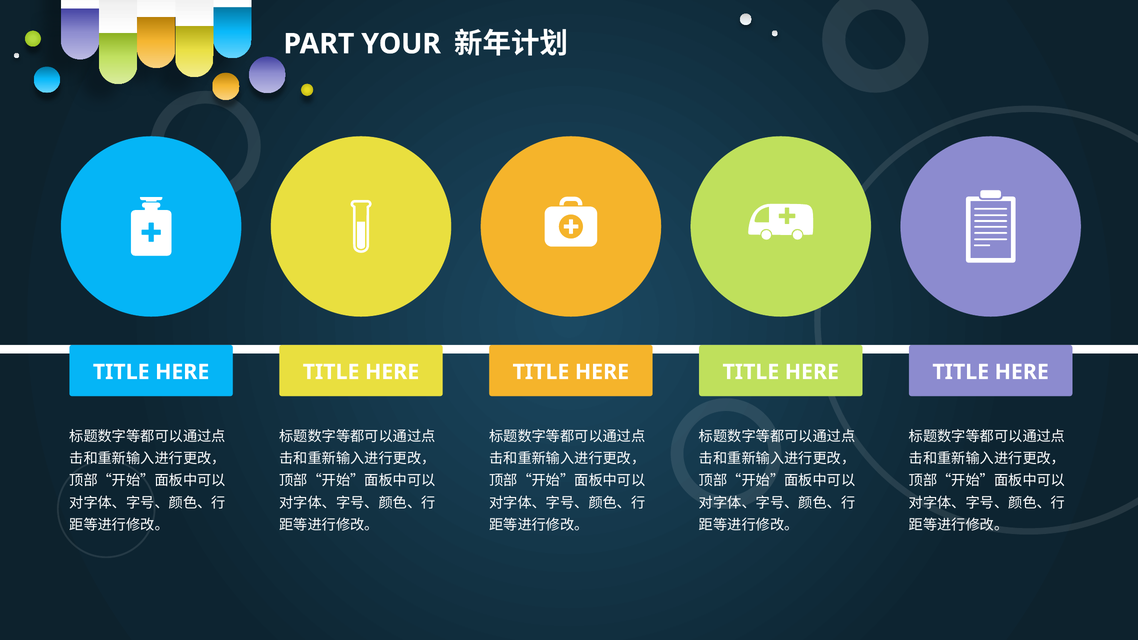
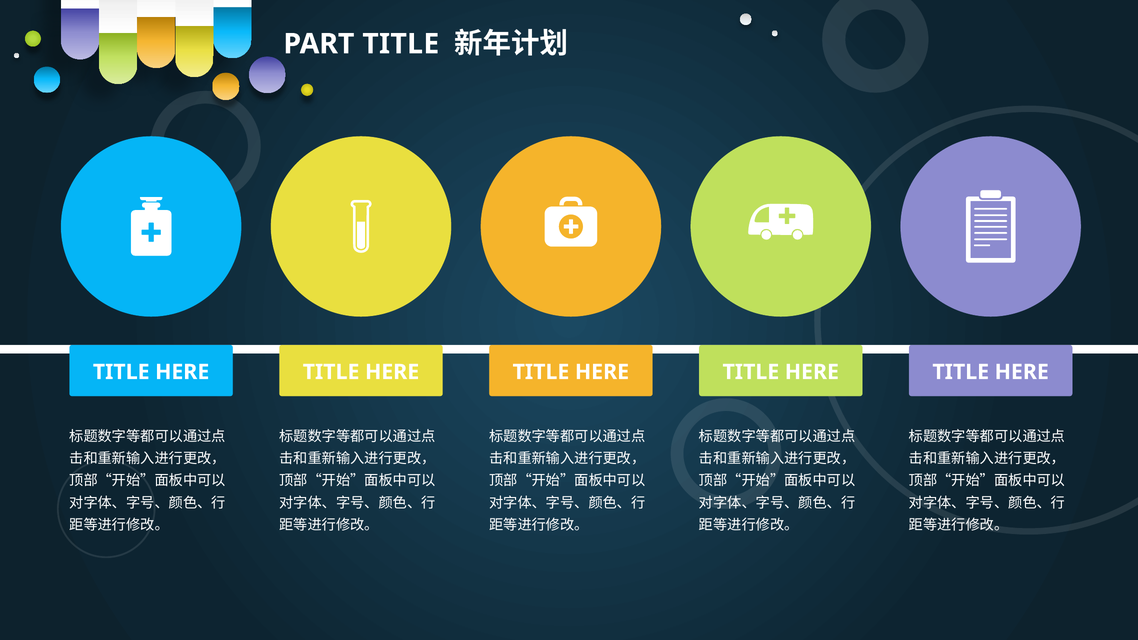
PART YOUR: YOUR -> TITLE (401, 44)
